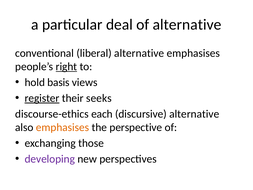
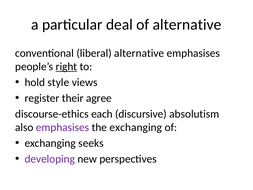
basis: basis -> style (58, 82)
register underline: present -> none (42, 98)
seeks: seeks -> agree (99, 98)
discursive alternative: alternative -> absolutism (194, 114)
emphasises colour: orange -> purple (63, 127)
the perspective: perspective -> exchanging (136, 127)
those: those -> seeks (91, 143)
